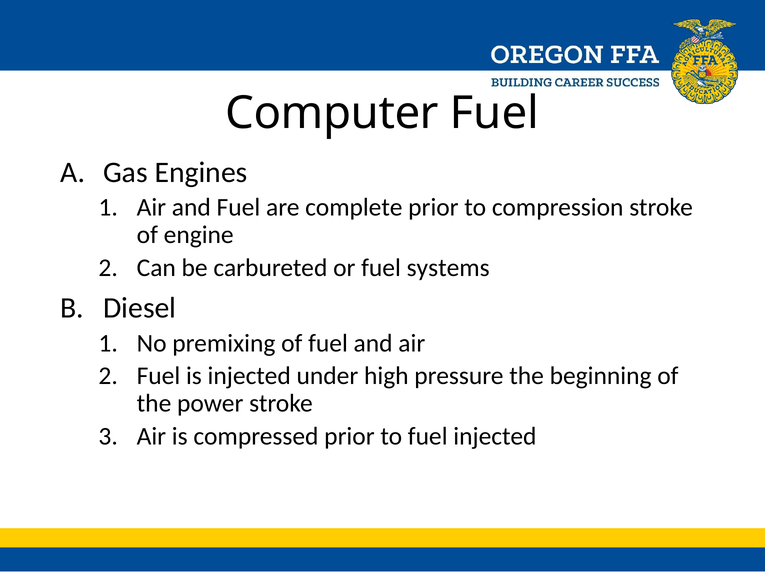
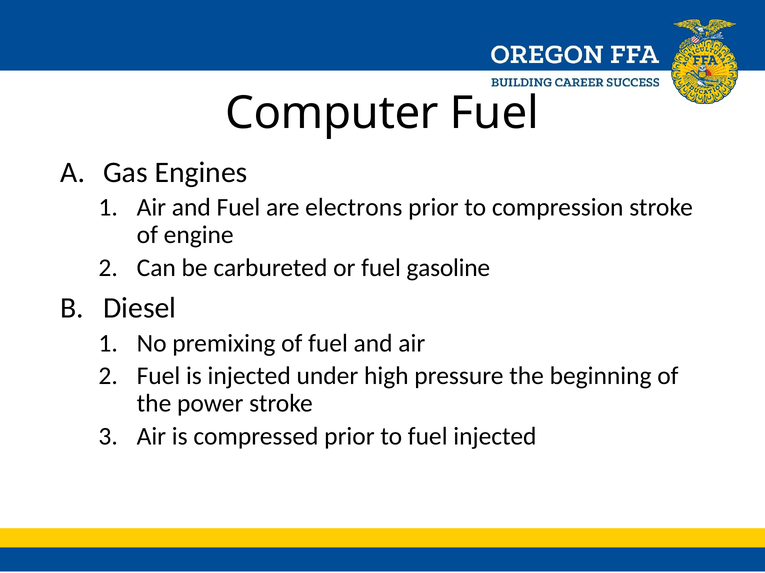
complete: complete -> electrons (354, 208)
systems: systems -> gasoline (448, 268)
